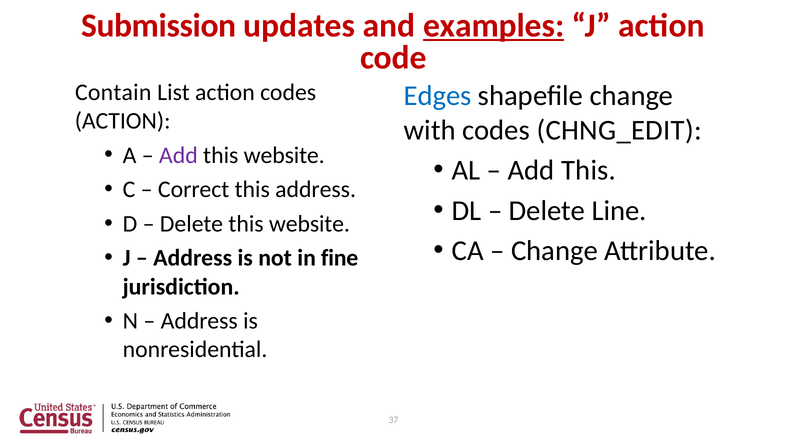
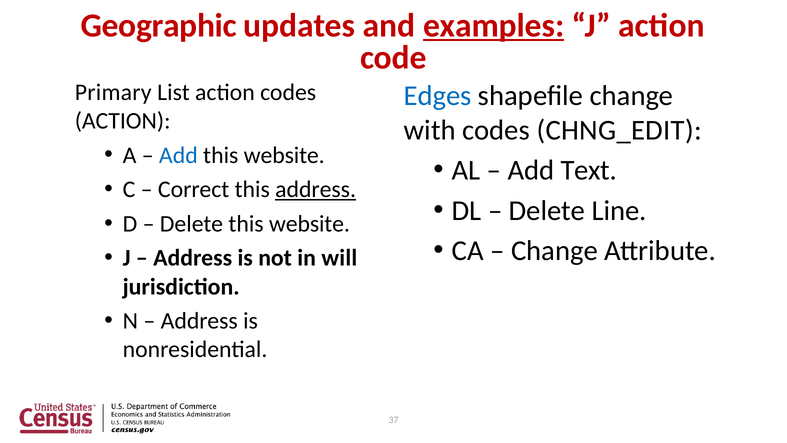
Submission: Submission -> Geographic (159, 25)
Contain: Contain -> Primary (113, 92)
Add colour: purple -> blue (178, 155)
This: This -> Text (589, 170)
address underline: none -> present (316, 189)
fine: fine -> will (339, 258)
